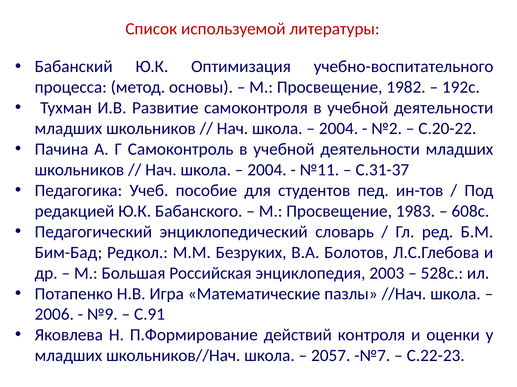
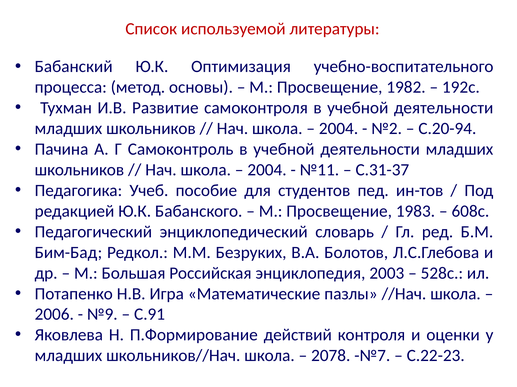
С.20-22: С.20-22 -> С.20-94 (447, 129)
2057: 2057 -> 2078 (331, 356)
